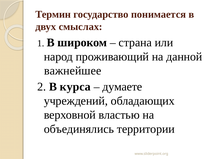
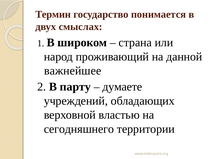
курса: курса -> парту (75, 87)
объединялись: объединялись -> сегодняшнего (79, 129)
